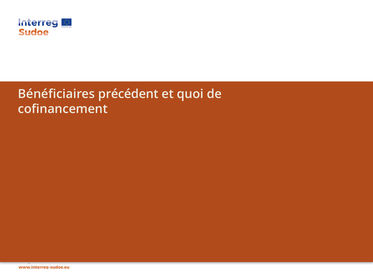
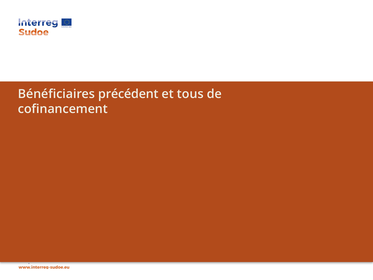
quoi: quoi -> tous (190, 94)
